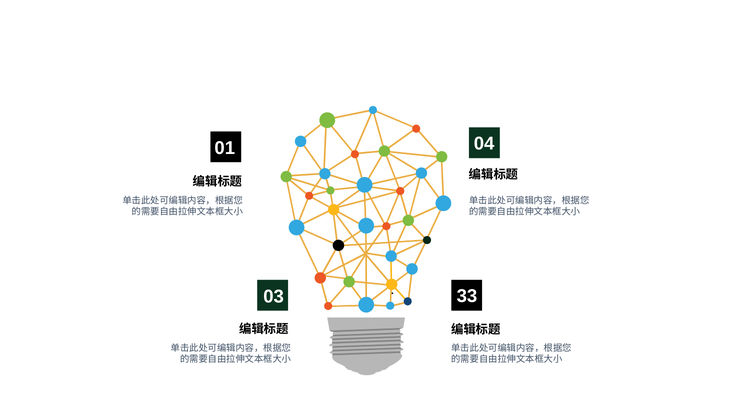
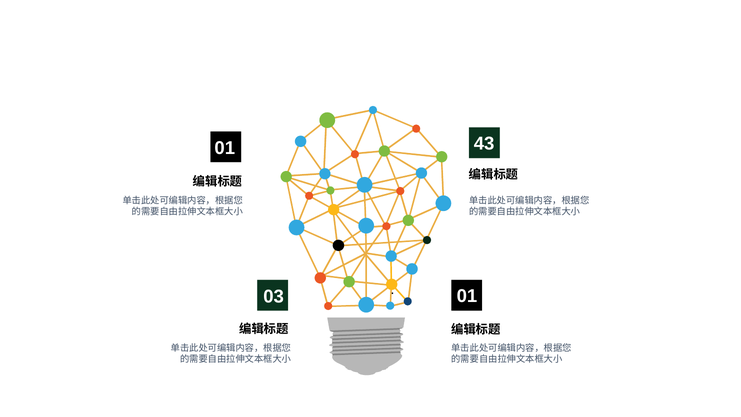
04: 04 -> 43 (484, 144)
03 33: 33 -> 01 (467, 296)
